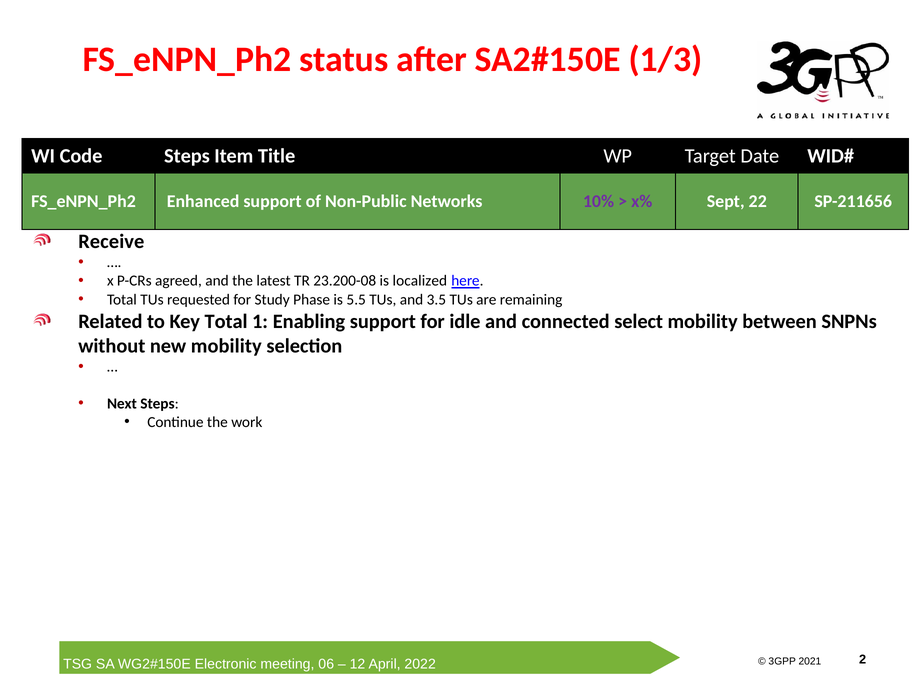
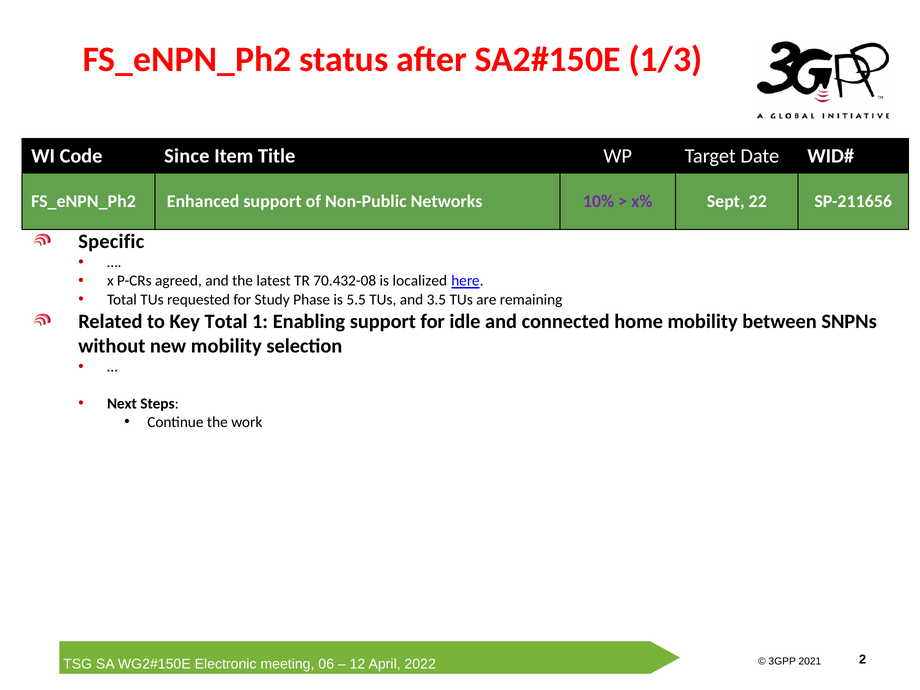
Code Steps: Steps -> Since (187, 156)
Receive: Receive -> Specific (111, 241)
23.200-08: 23.200-08 -> 70.432-08 (345, 281)
select: select -> home (639, 321)
